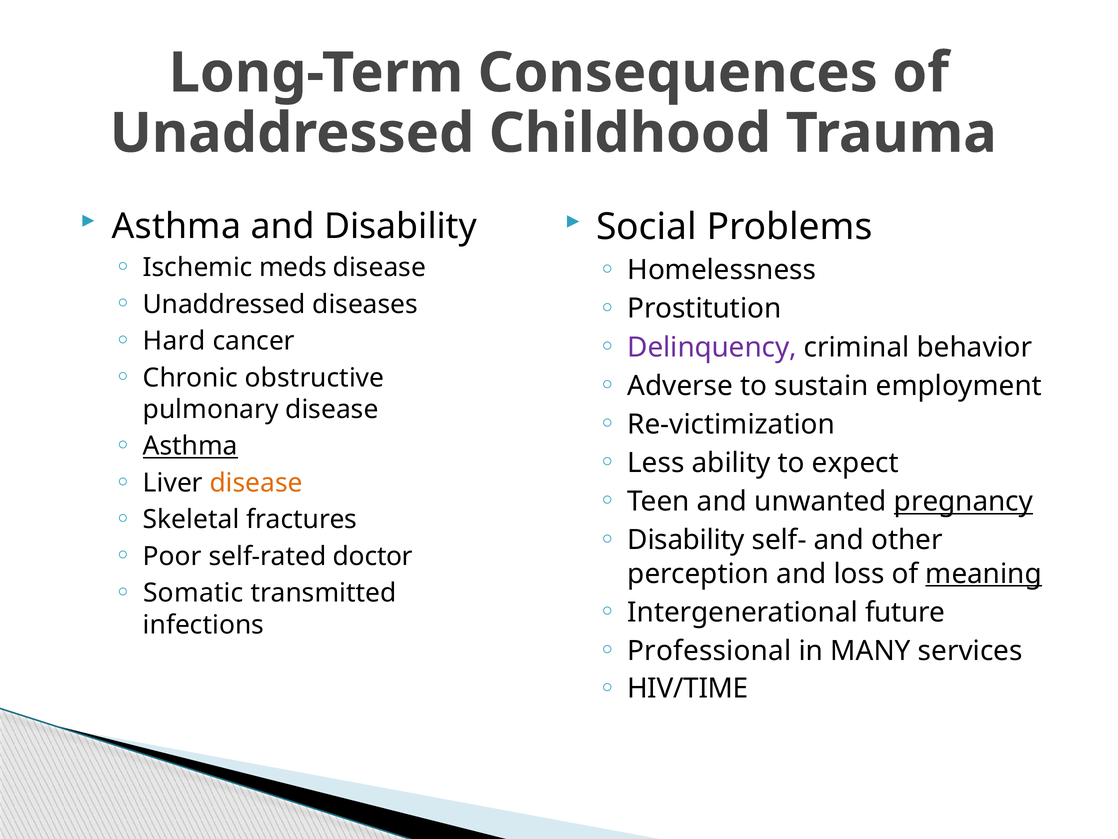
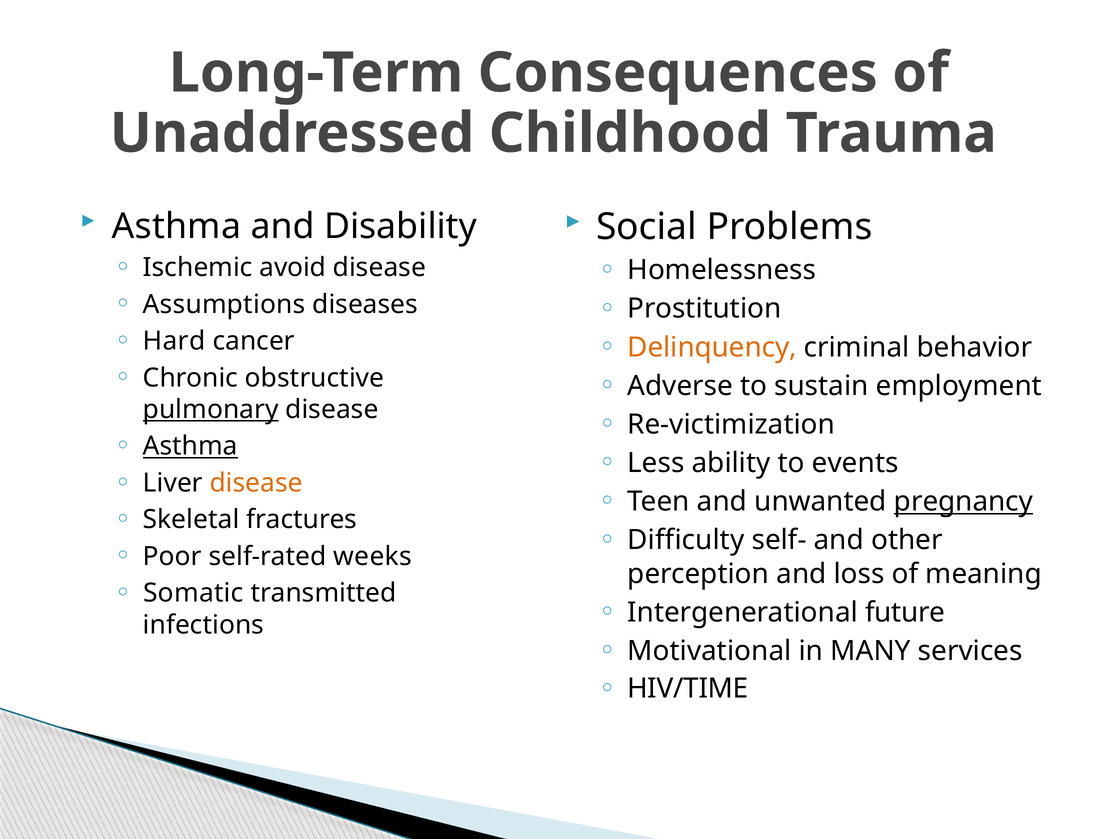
meds: meds -> avoid (293, 267)
Unaddressed: Unaddressed -> Assumptions (224, 304)
Delinquency colour: purple -> orange (712, 347)
pulmonary underline: none -> present (211, 409)
expect: expect -> events (855, 463)
Disability: Disability -> Difficulty (686, 540)
doctor: doctor -> weeks (373, 556)
meaning underline: present -> none (984, 573)
Professional: Professional -> Motivational (709, 651)
